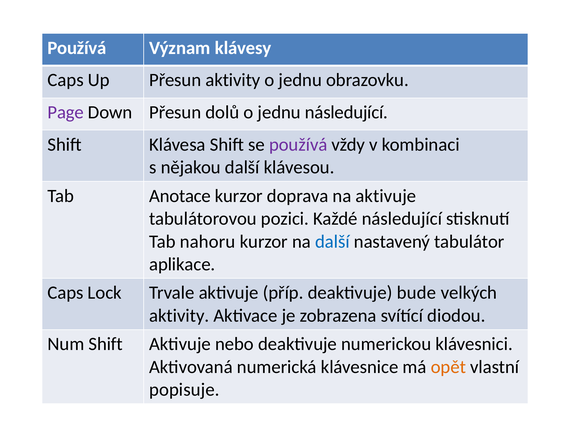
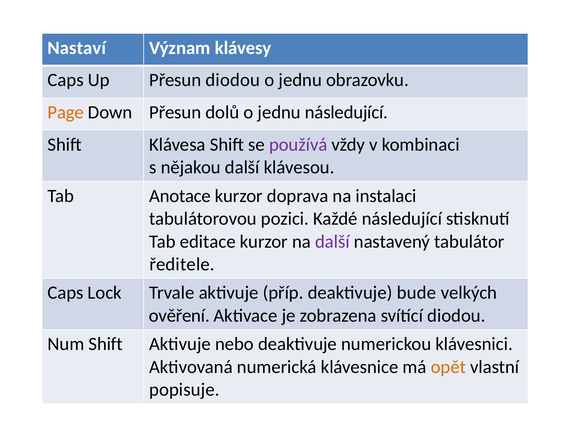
Používá: Používá -> Nastaví (77, 48)
Přesun aktivity: aktivity -> diodou (233, 80)
Page colour: purple -> orange (66, 112)
na aktivuje: aktivuje -> instalaci (386, 196)
nahoru: nahoru -> editace (208, 241)
další colour: blue -> purple (332, 241)
aplikace: aplikace -> ředitele (182, 264)
aktivity: aktivity -> ověření (179, 315)
